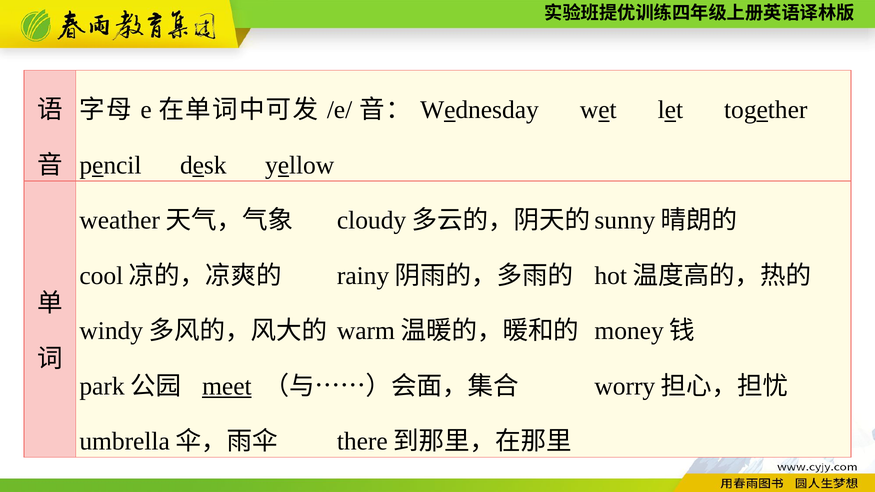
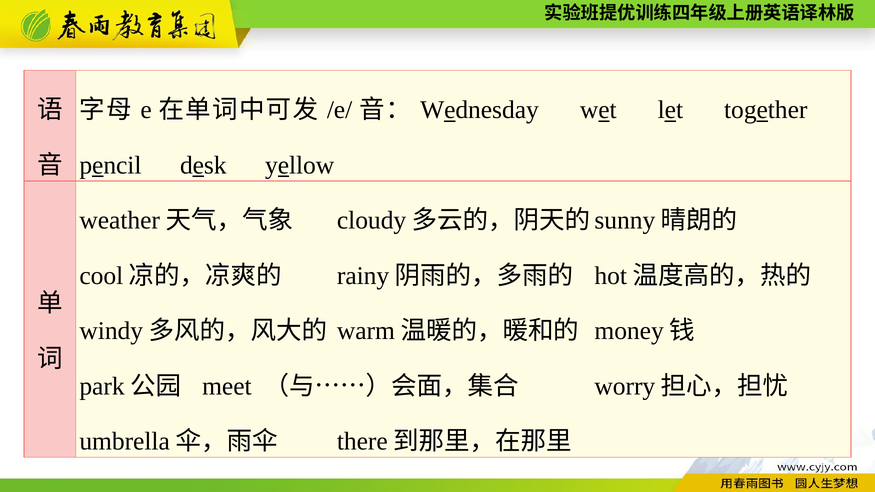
meet underline: present -> none (227, 386)
